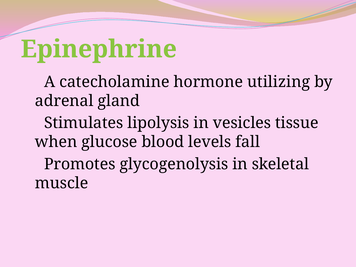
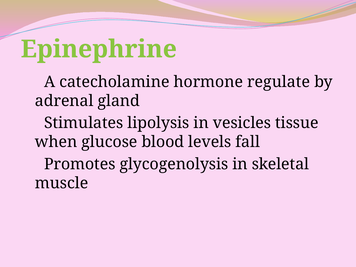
utilizing: utilizing -> regulate (279, 82)
